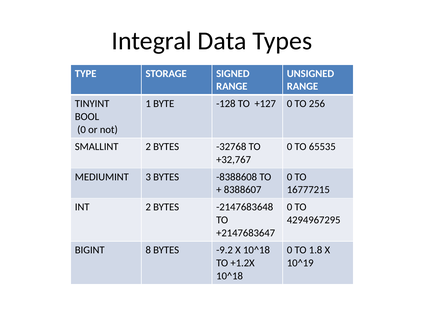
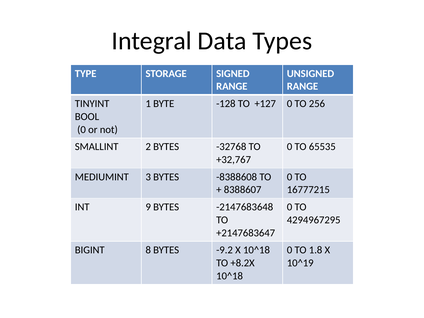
INT 2: 2 -> 9 (148, 207)
+1.2X: +1.2X -> +8.2X (243, 263)
